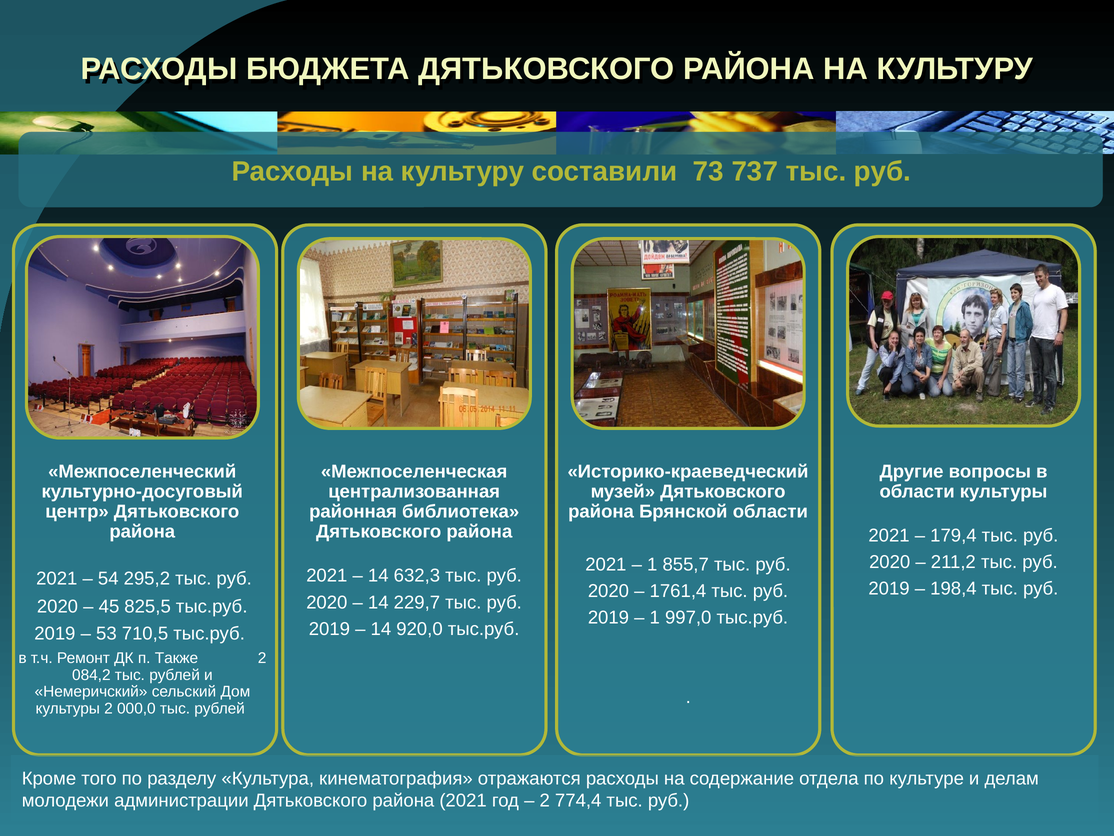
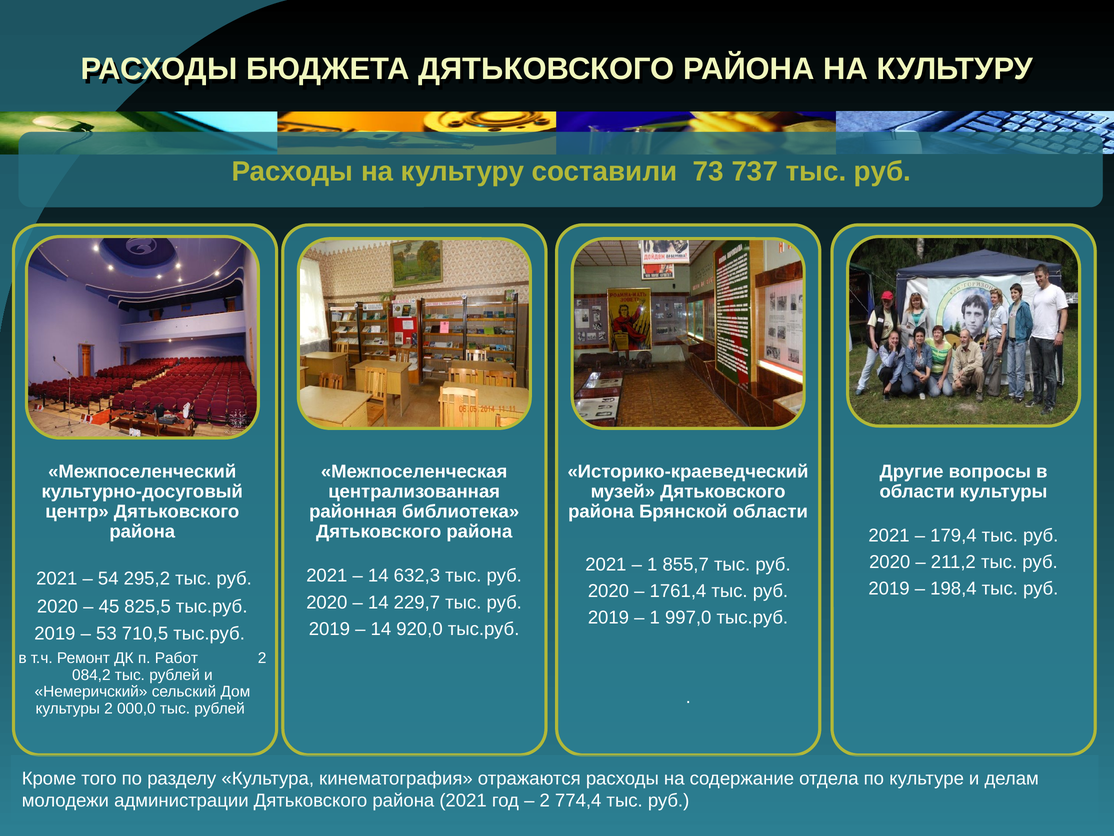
Также: Также -> Работ (176, 658)
